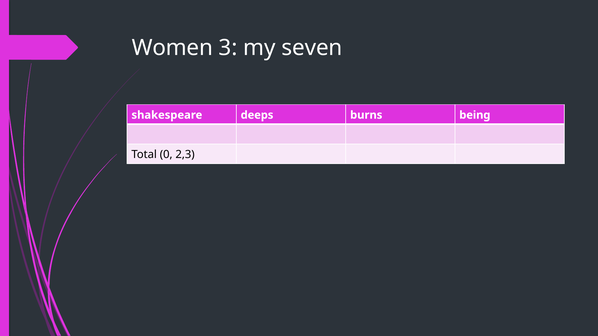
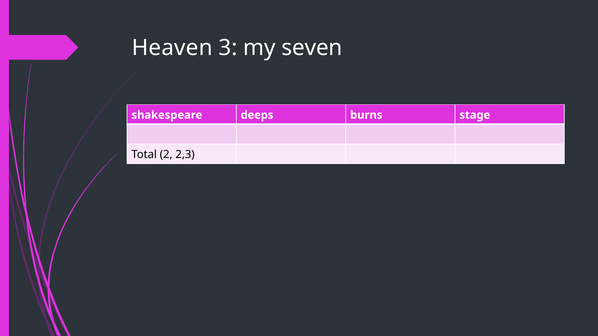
Women: Women -> Heaven (172, 48)
being: being -> stage (475, 115)
0: 0 -> 2 (166, 155)
